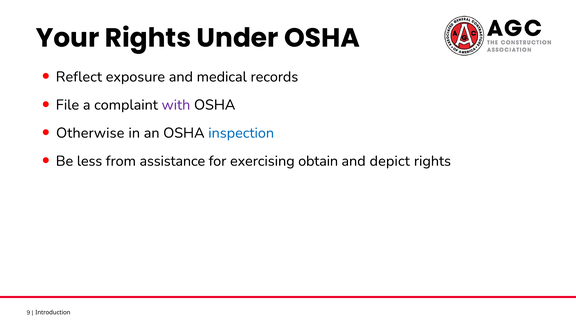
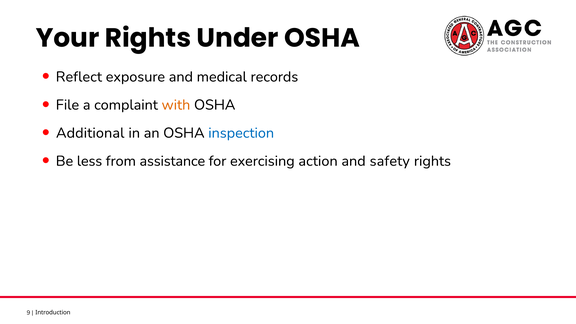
with colour: purple -> orange (176, 105)
Otherwise: Otherwise -> Additional (90, 133)
obtain: obtain -> action (318, 161)
depict: depict -> safety (390, 161)
